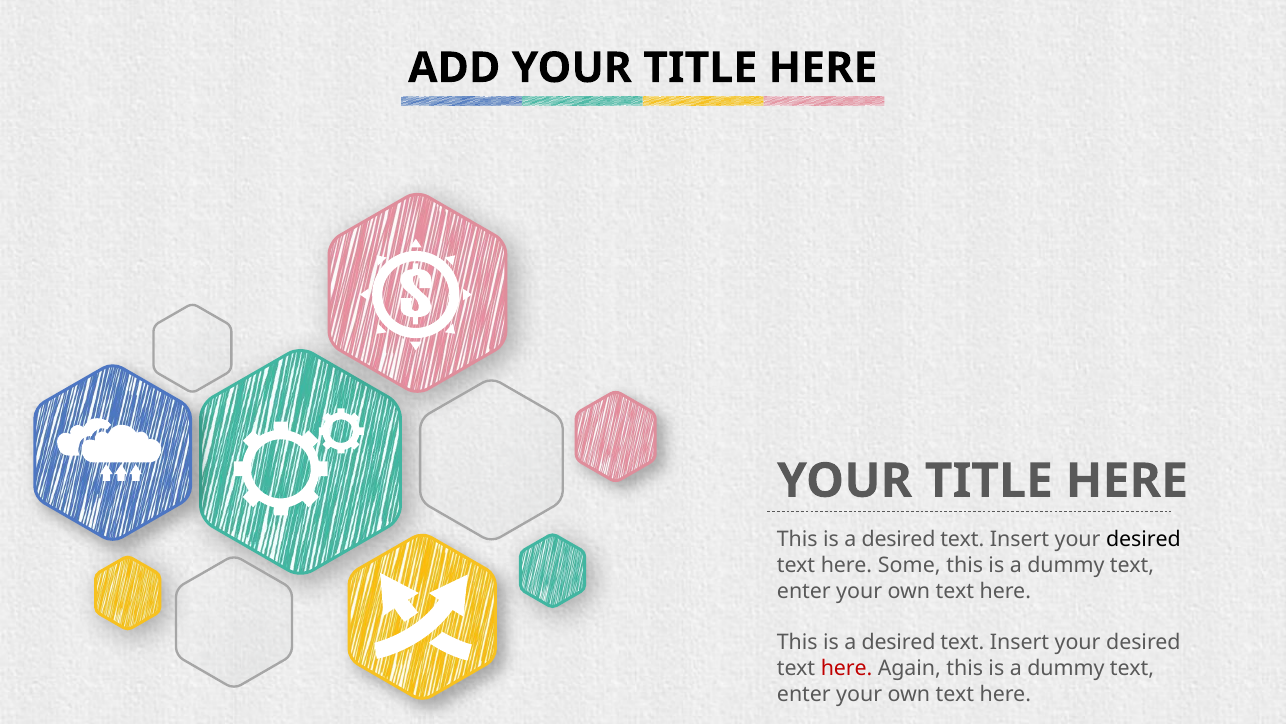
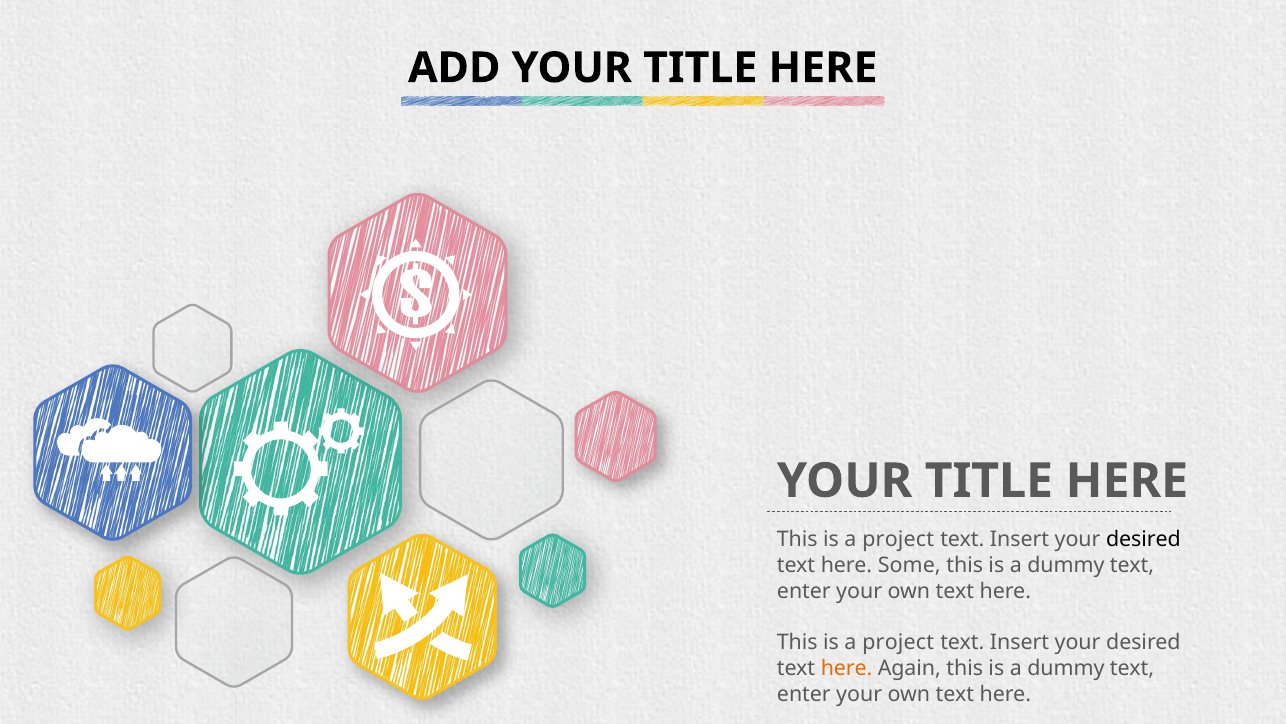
desired: desired -> project (898, 539)
desired: desired -> project (898, 642)
here colour: red -> orange (847, 668)
